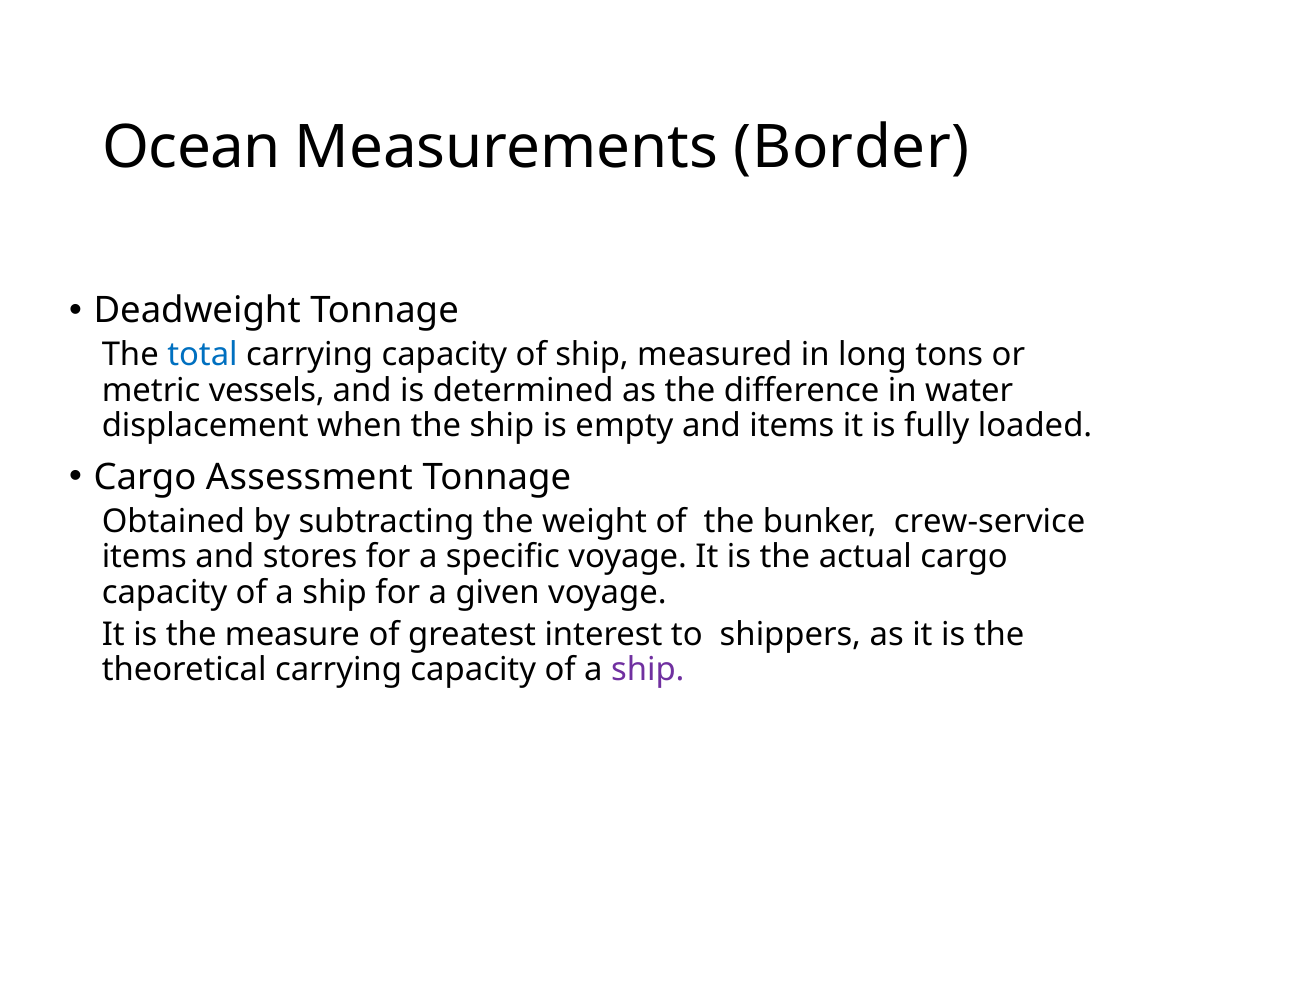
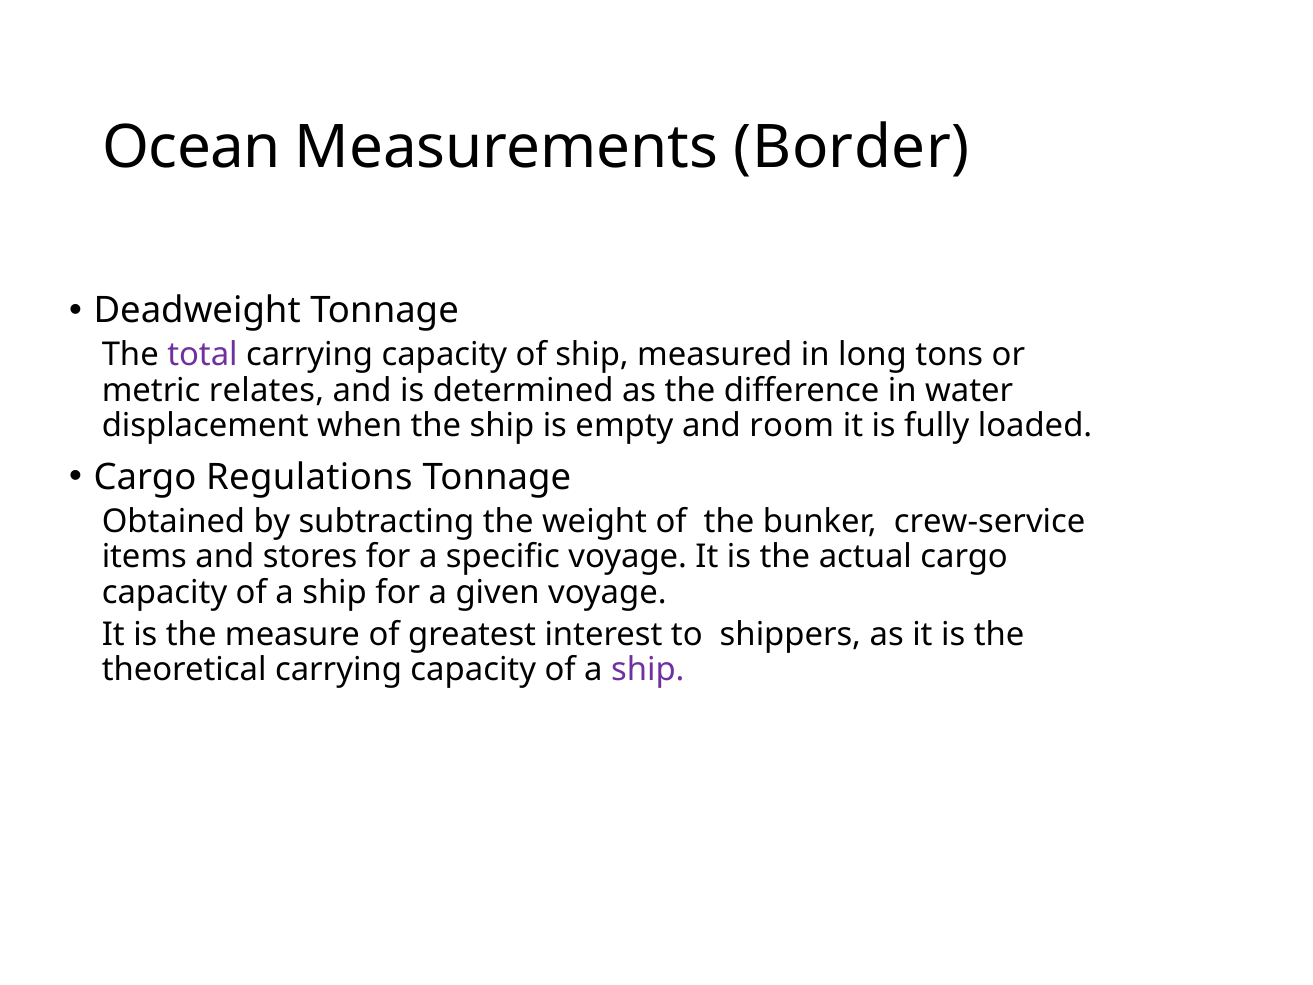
total colour: blue -> purple (202, 355)
vessels: vessels -> relates (267, 390)
and items: items -> room (792, 426)
Assessment: Assessment -> Regulations (309, 477)
